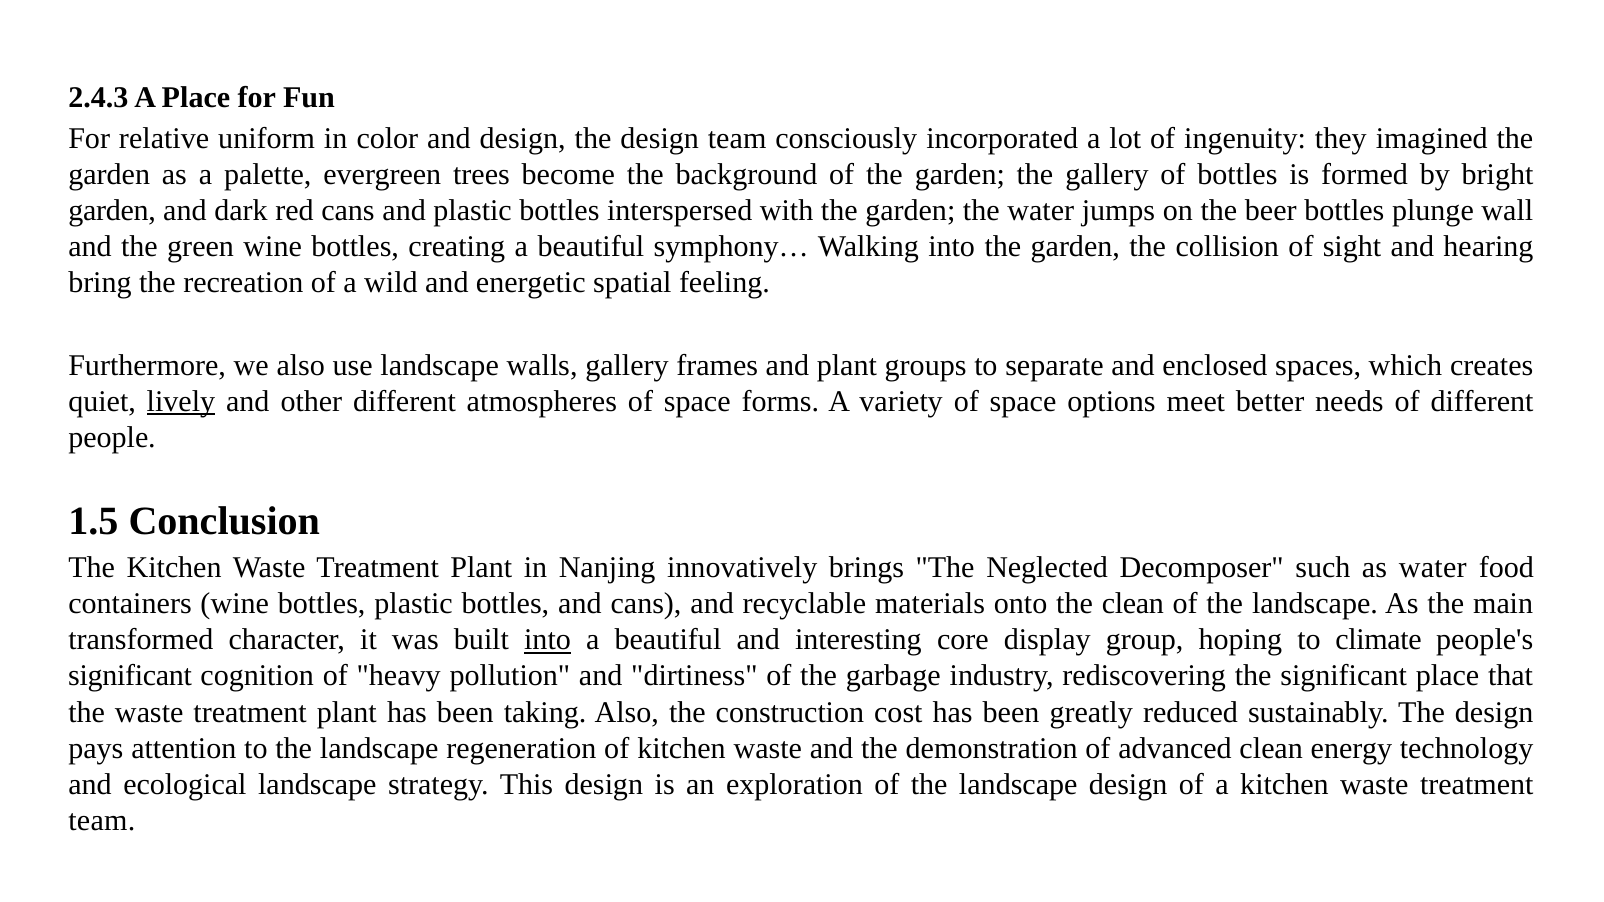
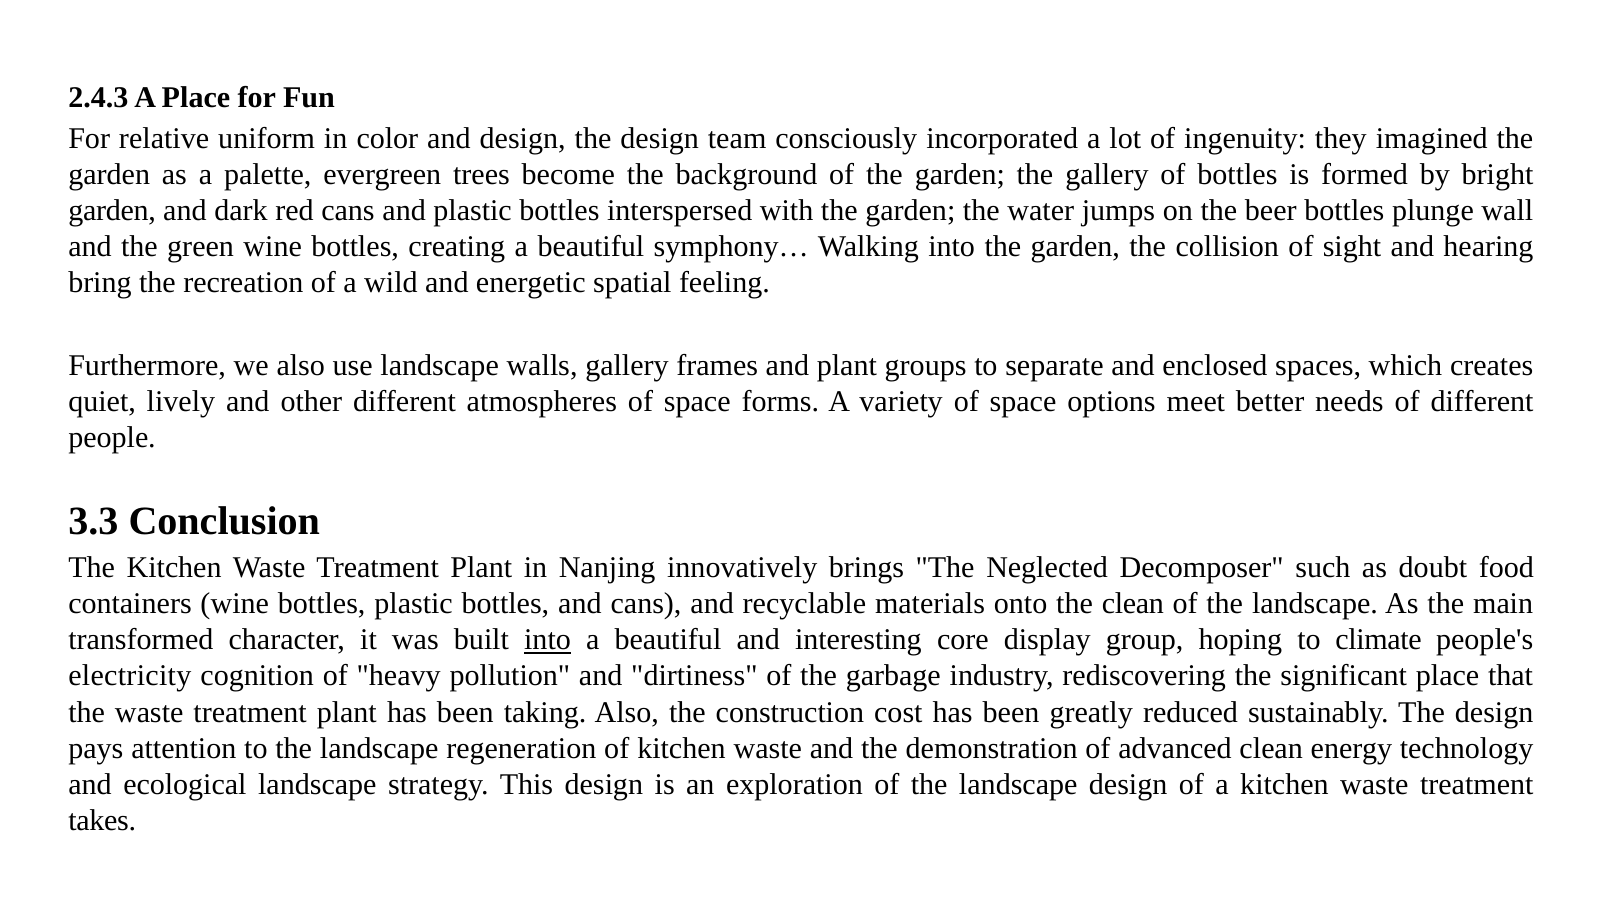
lively underline: present -> none (181, 401)
1.5: 1.5 -> 3.3 (93, 522)
as water: water -> doubt (1433, 568)
significant: significant -> electricity (130, 676)
team: team -> takes (102, 821)
